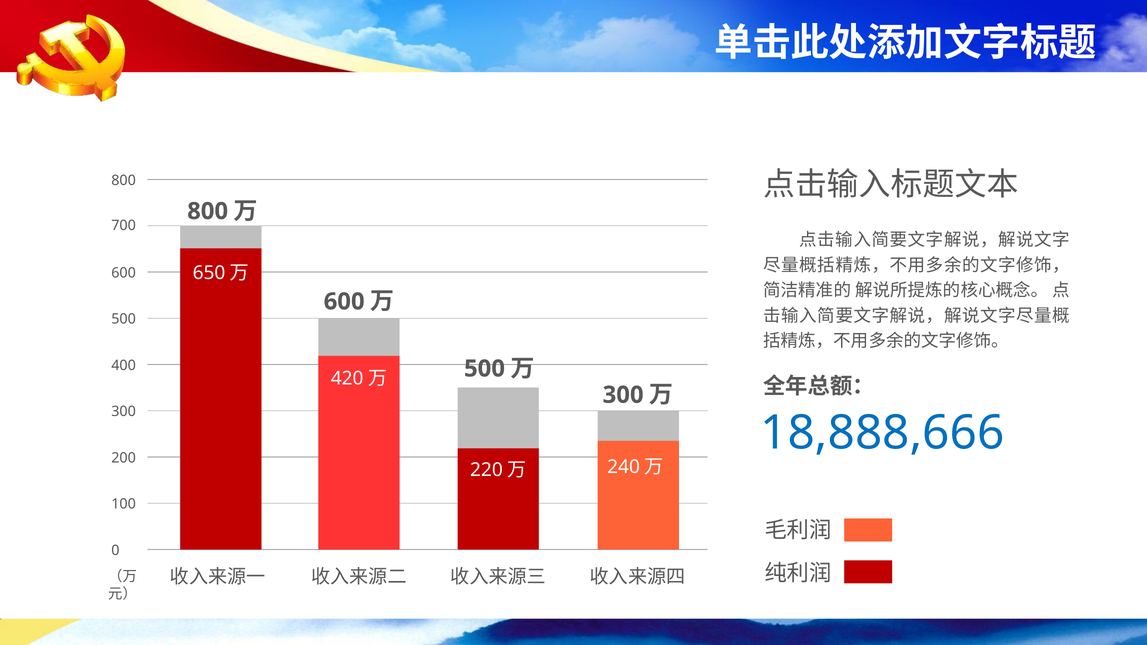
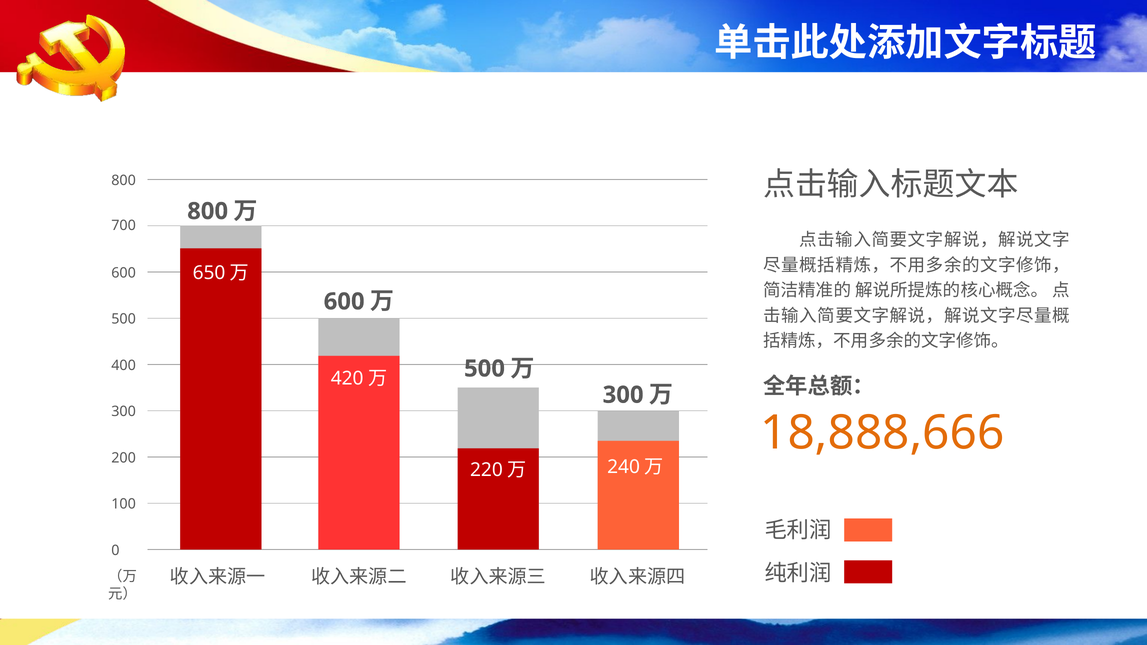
18,888,666 colour: blue -> orange (882, 433)
